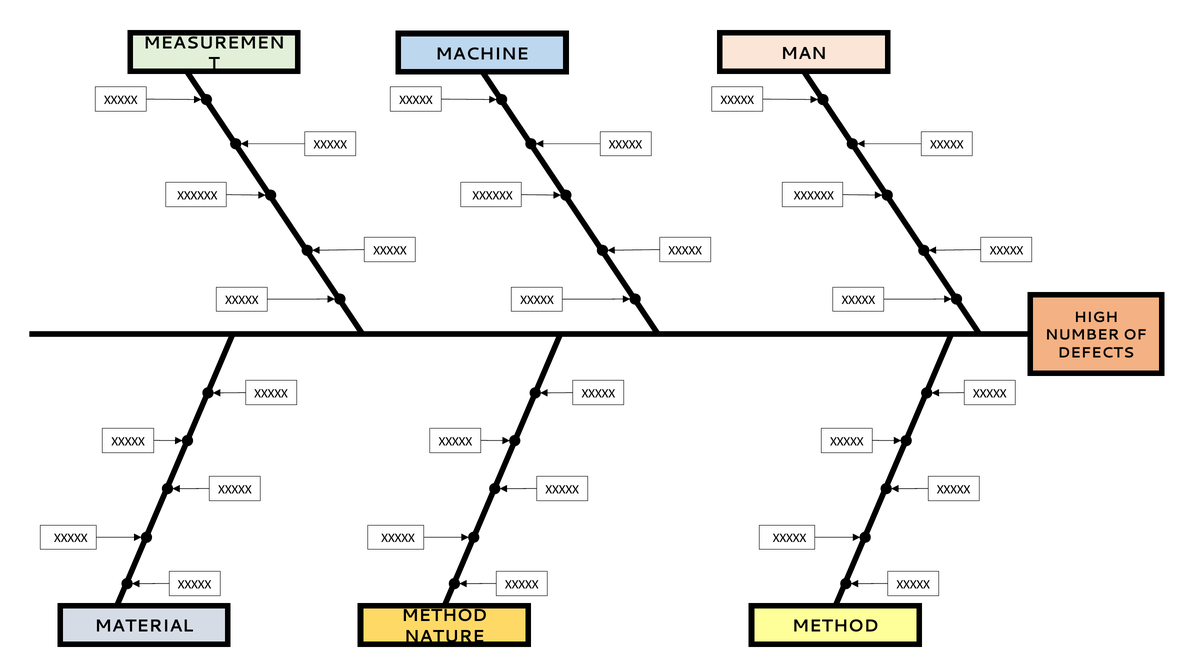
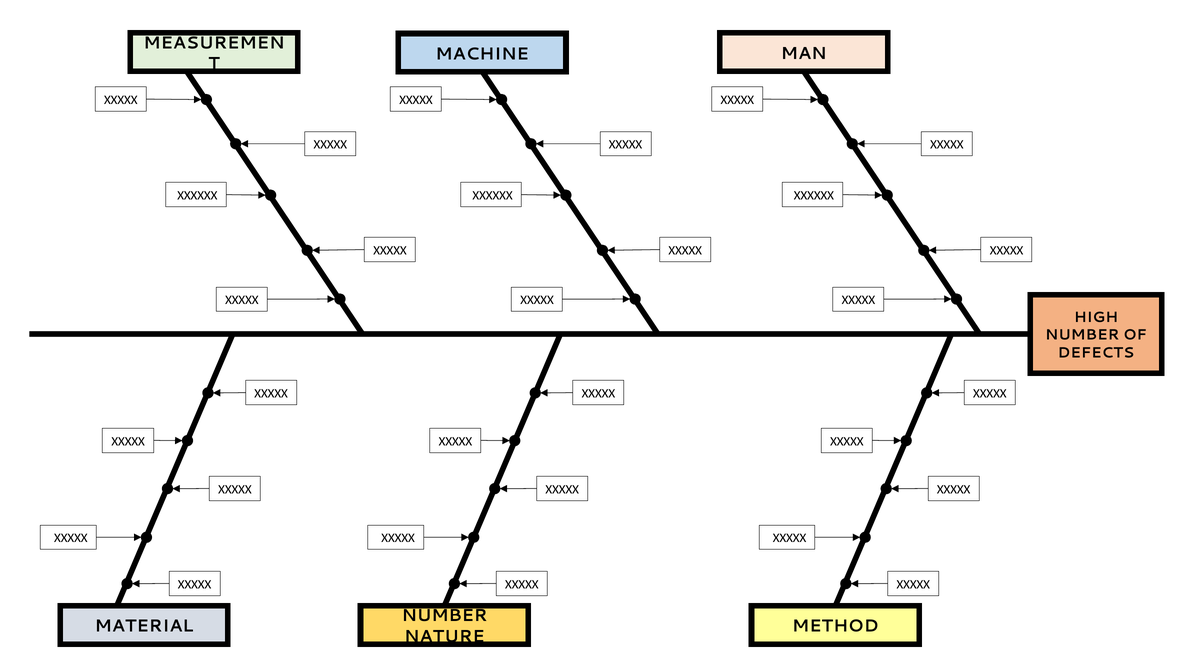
METHOD: METHOD -> NUMBER (444, 616)
